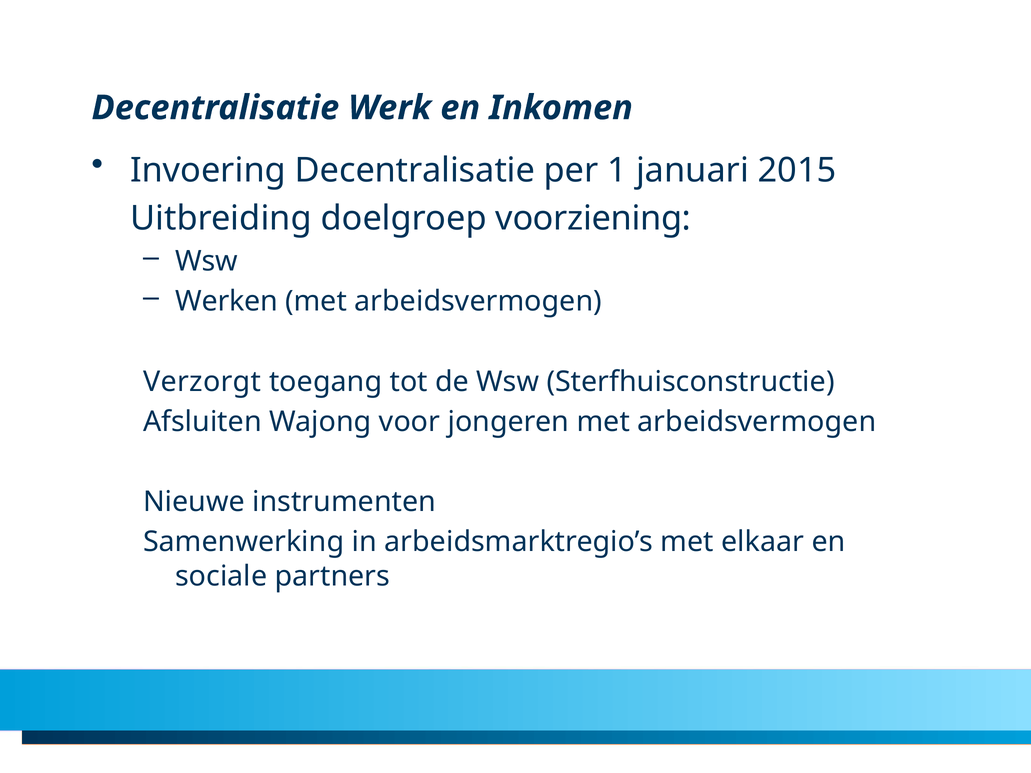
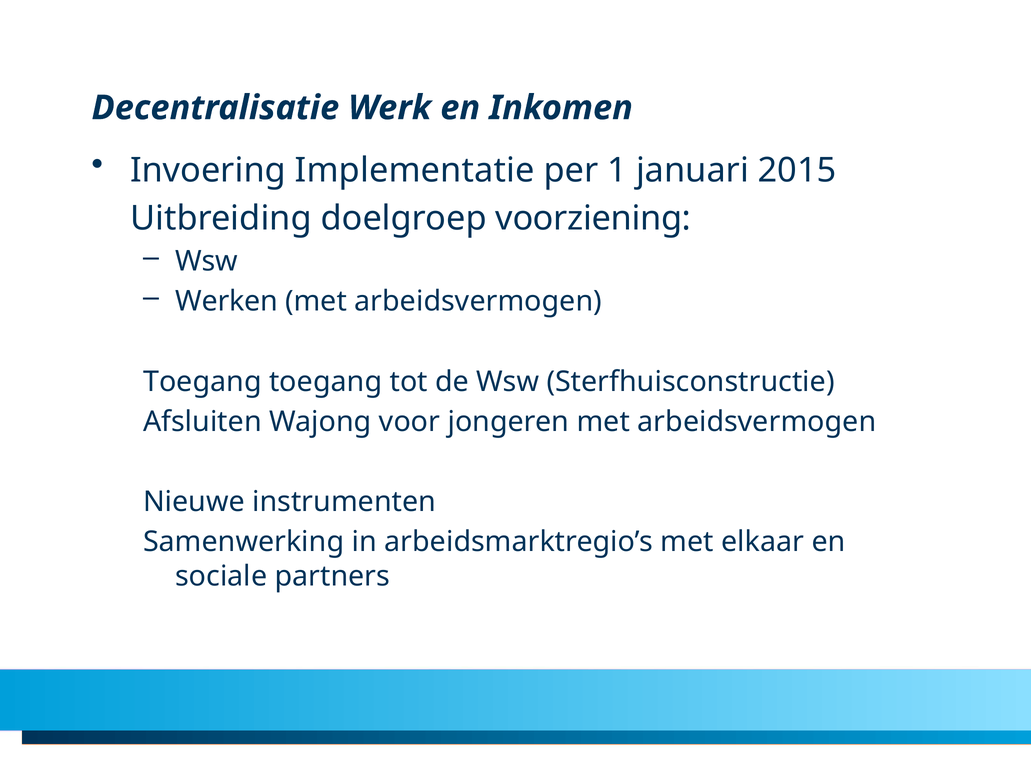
Invoering Decentralisatie: Decentralisatie -> Implementatie (415, 170)
Verzorgt: Verzorgt -> Toegang (202, 382)
